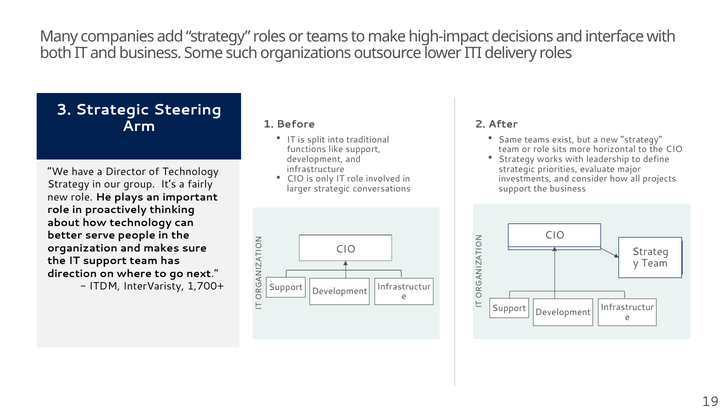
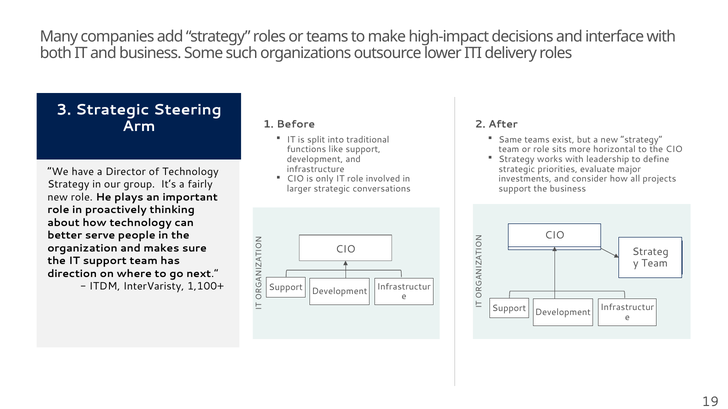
1,700+: 1,700+ -> 1,100+ (206, 287)
